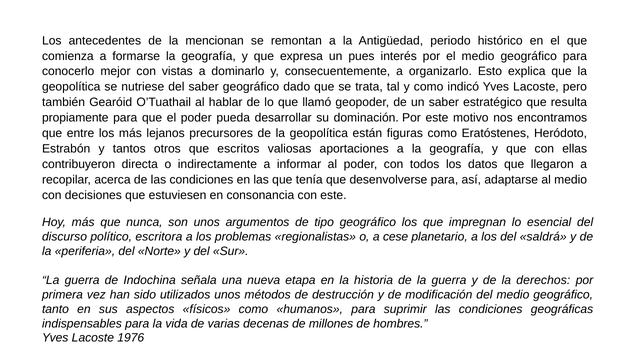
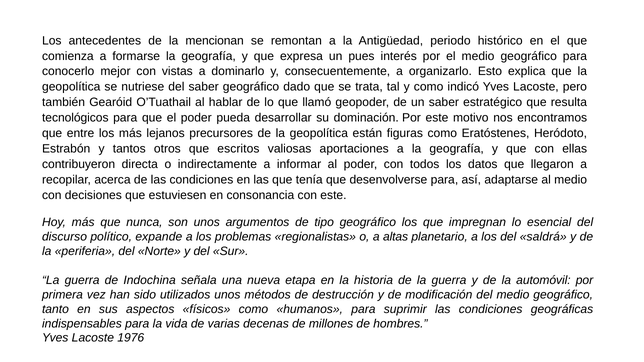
propiamente: propiamente -> tecnológicos (75, 118)
escritora: escritora -> expande (159, 237)
cese: cese -> altas (396, 237)
derechos: derechos -> automóvil (543, 280)
